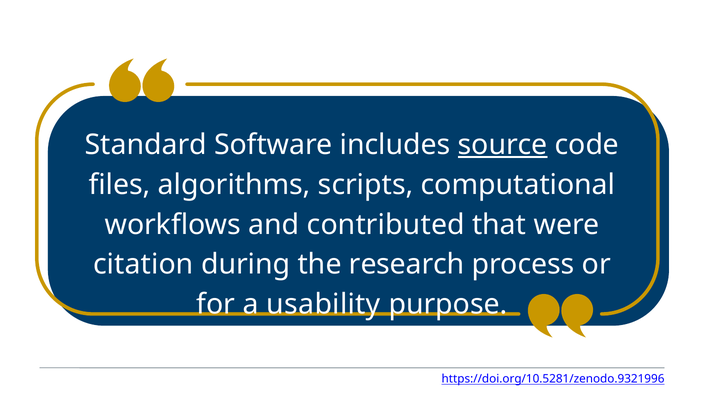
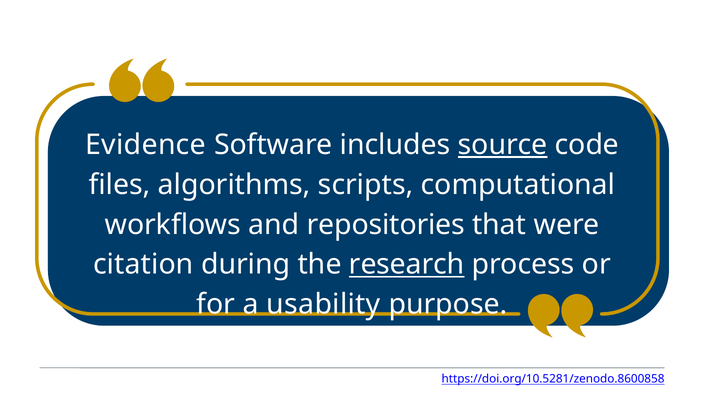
Standard: Standard -> Evidence (146, 145)
contributed: contributed -> repositories (386, 225)
research underline: none -> present (407, 264)
https://doi.org/10.5281/zenodo.9321996: https://doi.org/10.5281/zenodo.9321996 -> https://doi.org/10.5281/zenodo.8600858 (553, 379)
